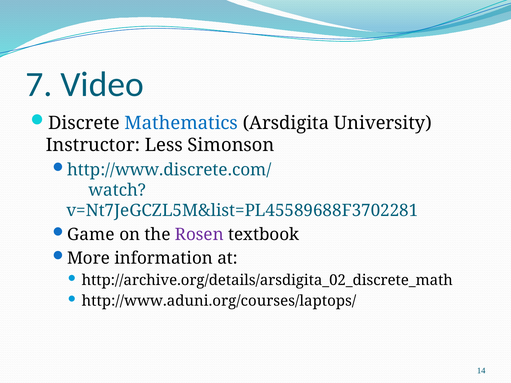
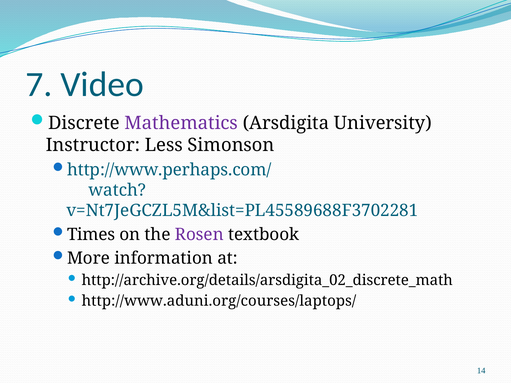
Mathematics colour: blue -> purple (181, 123)
http://www.discrete.com/: http://www.discrete.com/ -> http://www.perhaps.com/ (169, 170)
Game: Game -> Times (91, 235)
